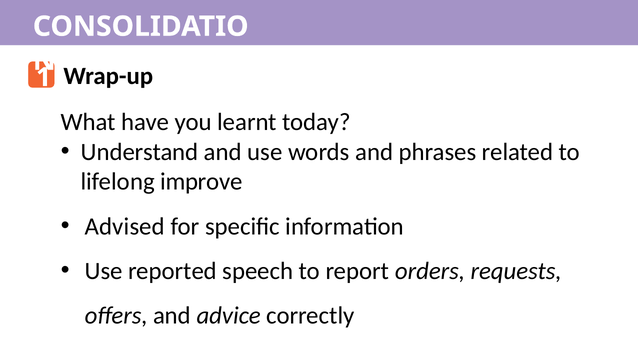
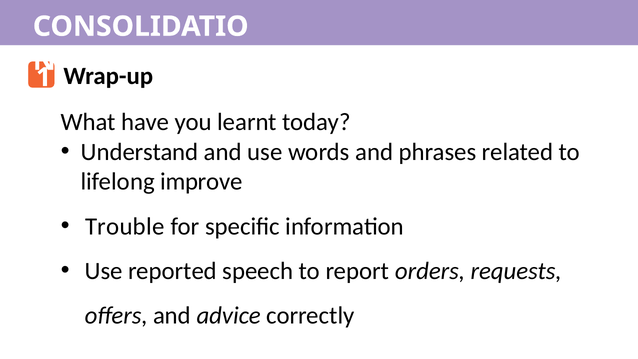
Advised: Advised -> Trouble (125, 226)
